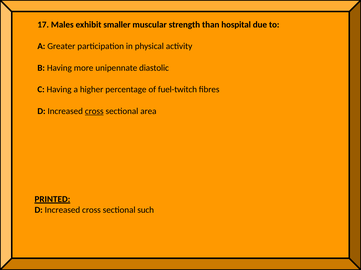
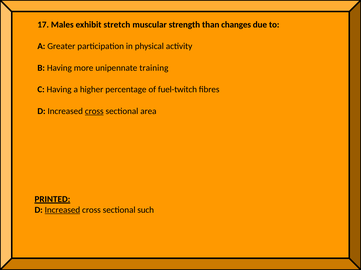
smaller: smaller -> stretch (117, 25)
hospital: hospital -> changes (236, 25)
diastolic: diastolic -> training (154, 68)
Increased underline: none -> present (62, 210)
